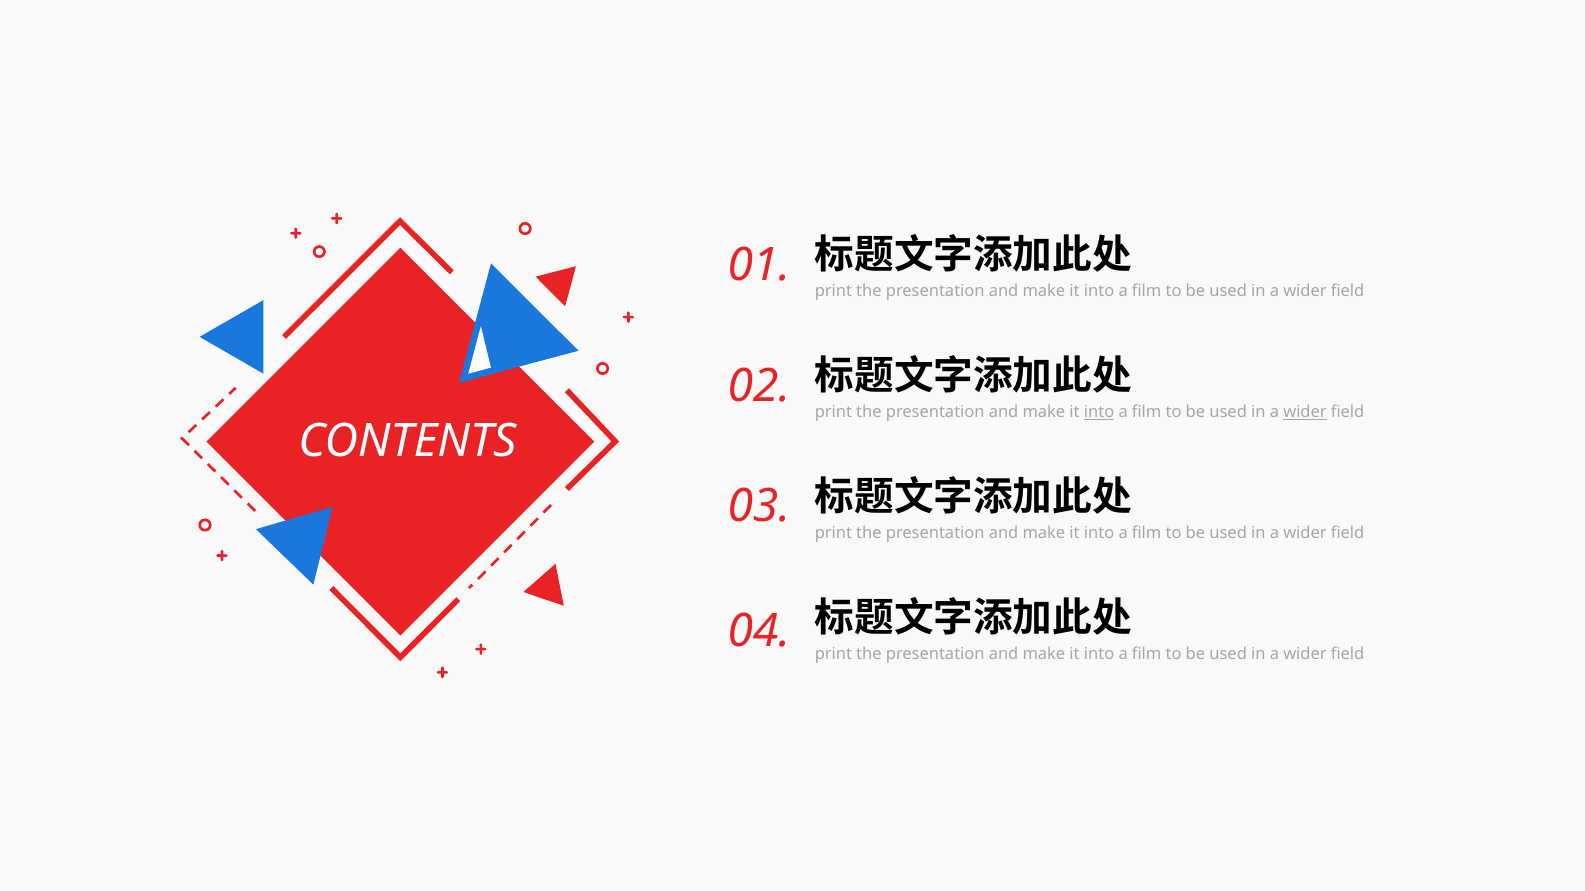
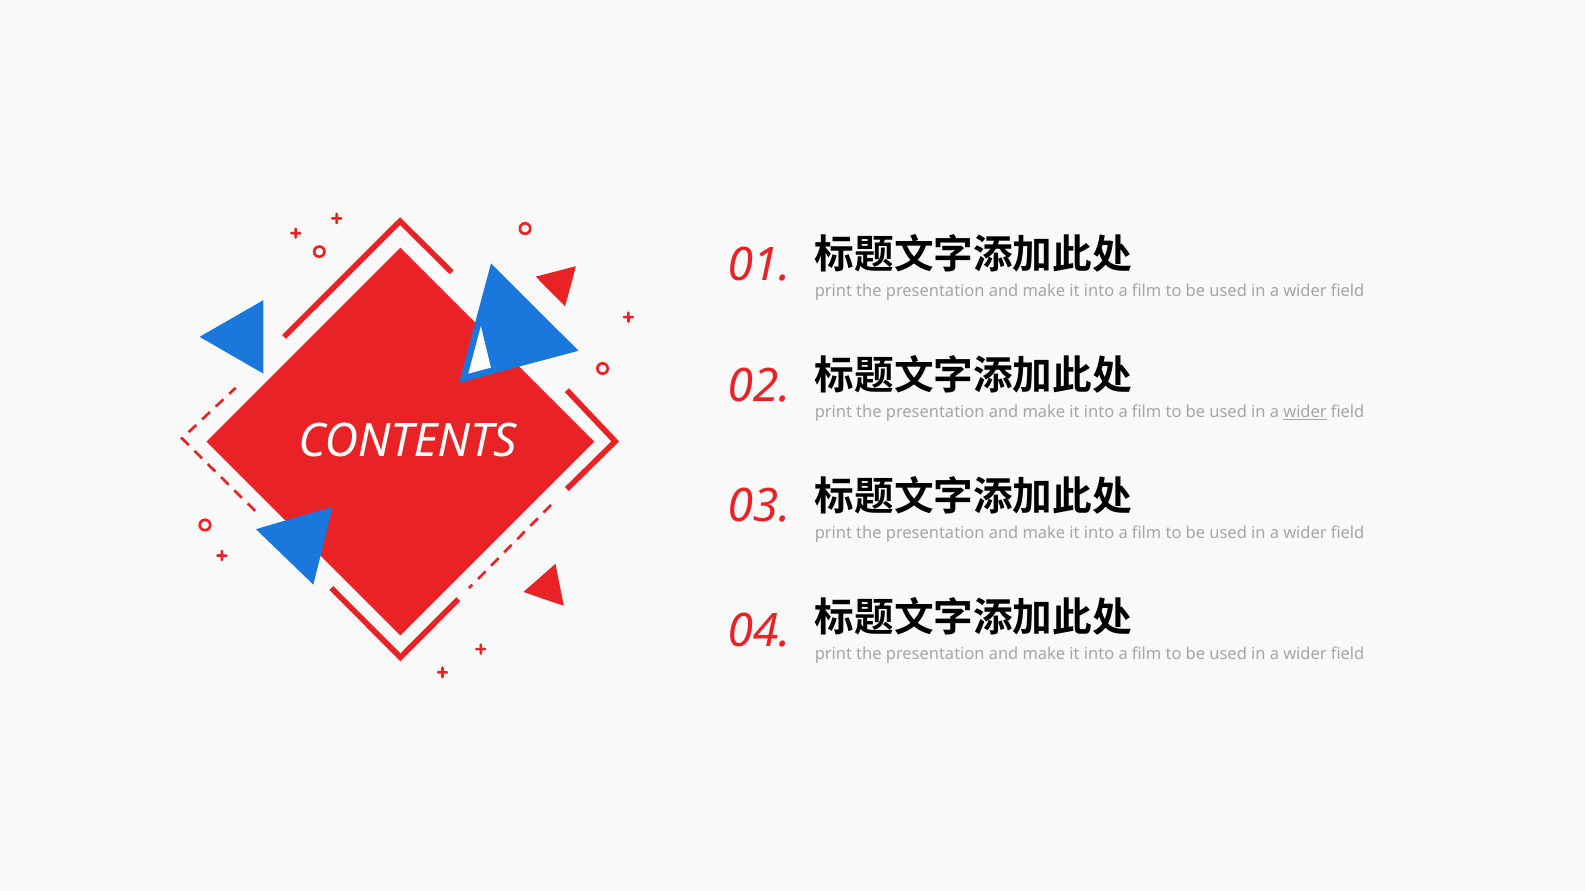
into underline: present -> none (1099, 412)
